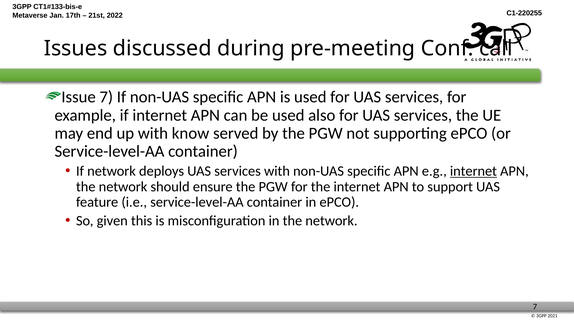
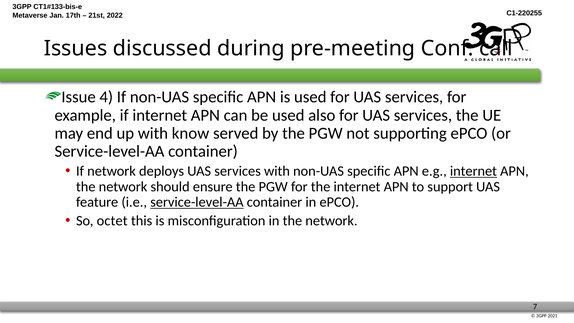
Issue 7: 7 -> 4 (106, 97)
service-level-AA underline: none -> present (197, 202)
given: given -> octet (112, 221)
